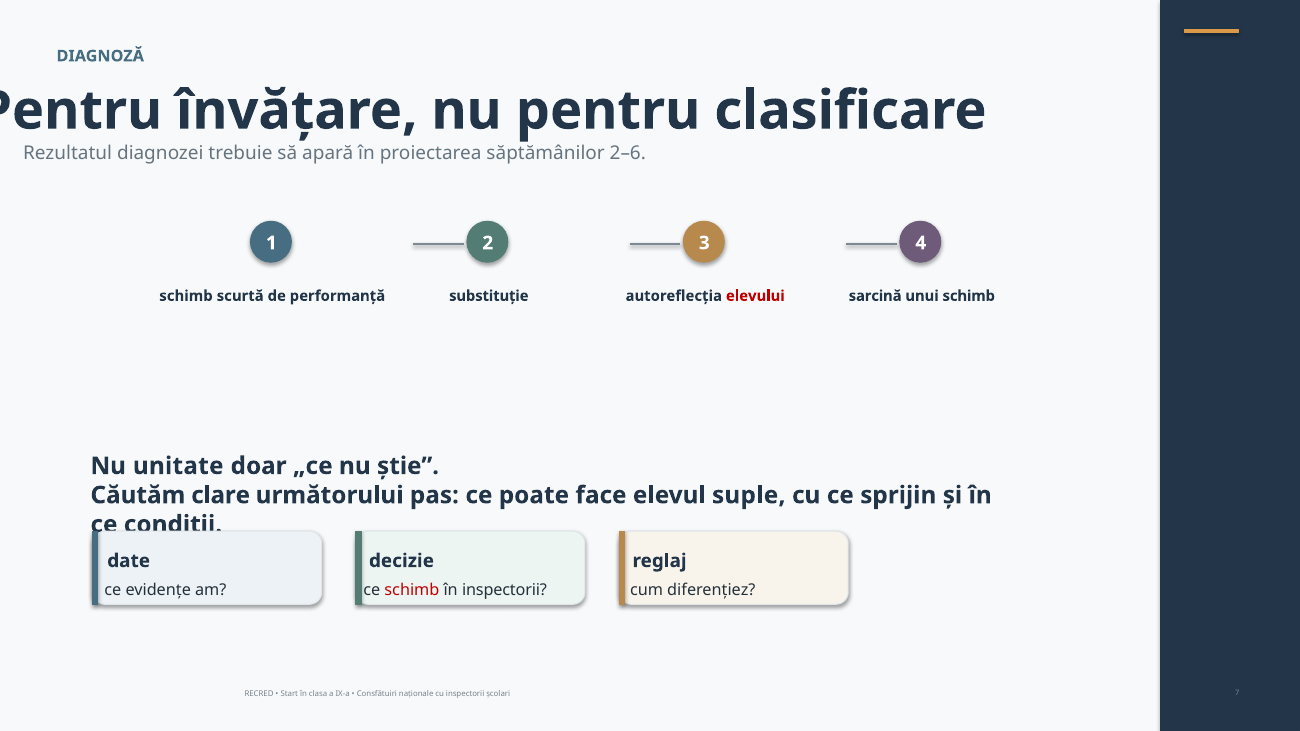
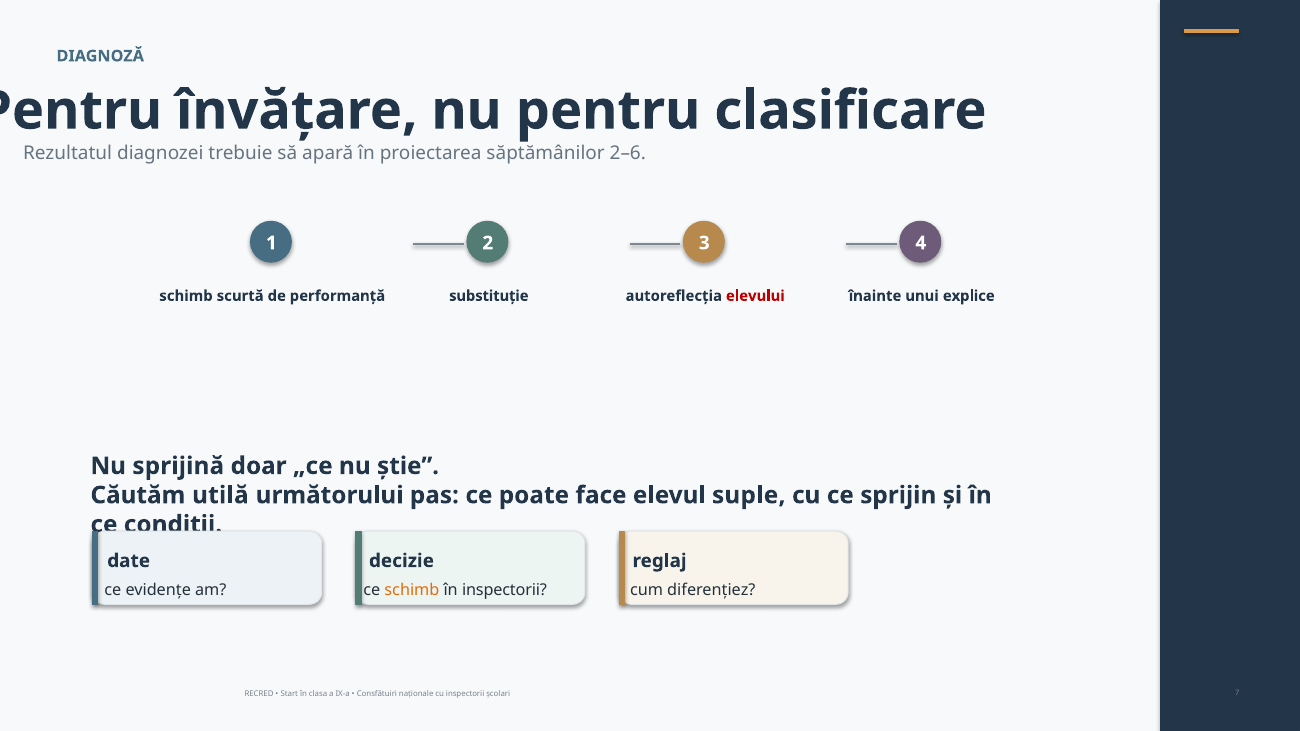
sarcină: sarcină -> înainte (875, 296)
unui schimb: schimb -> explice (969, 296)
unitate: unitate -> sprijină (178, 466)
clare: clare -> utilă (220, 495)
schimb colour: red -> orange (412, 590)
